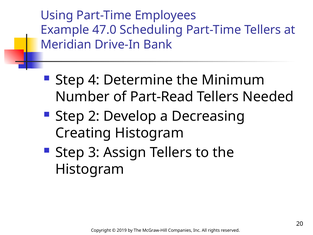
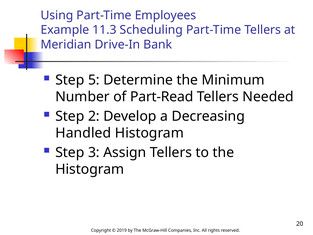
47.0: 47.0 -> 11.3 (105, 30)
4: 4 -> 5 (94, 80)
Creating: Creating -> Handled (83, 133)
